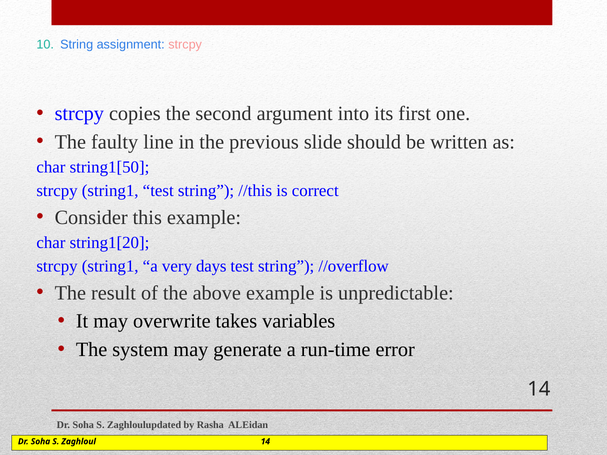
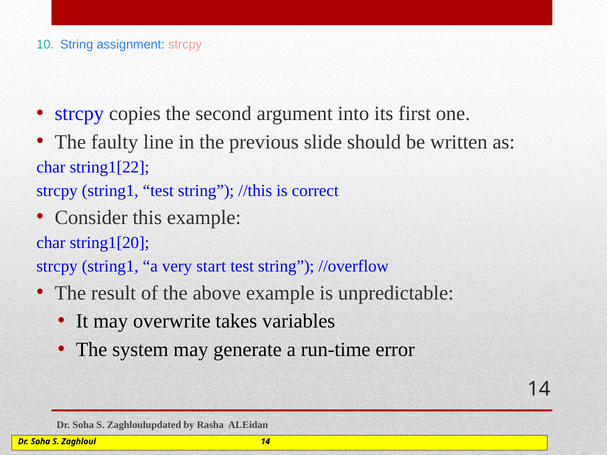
string1[50: string1[50 -> string1[22 (110, 167)
days: days -> start (211, 267)
